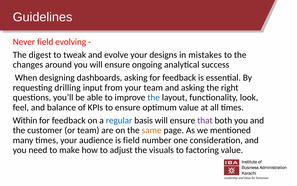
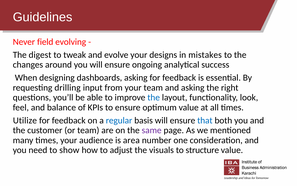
Within: Within -> Utilize (25, 120)
that colour: purple -> blue (205, 120)
same colour: orange -> purple (152, 130)
is field: field -> area (131, 140)
make: make -> show (69, 150)
factoring: factoring -> structure (202, 150)
